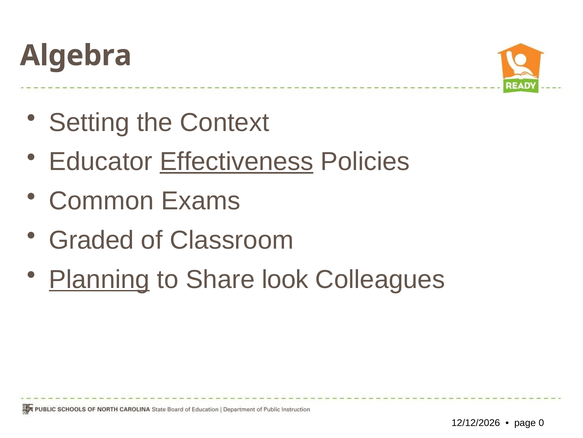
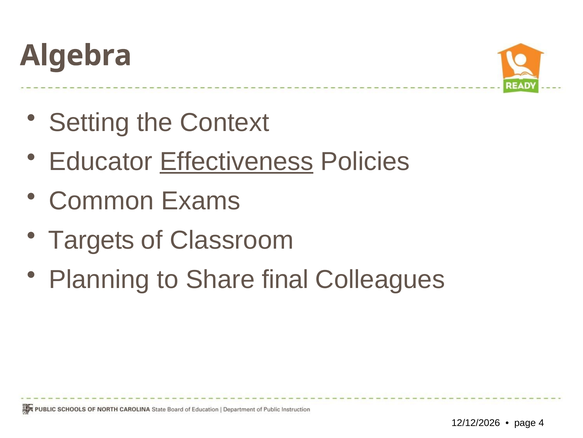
Graded: Graded -> Targets (91, 240)
Planning underline: present -> none (99, 279)
look: look -> final (285, 279)
0: 0 -> 4 (541, 422)
